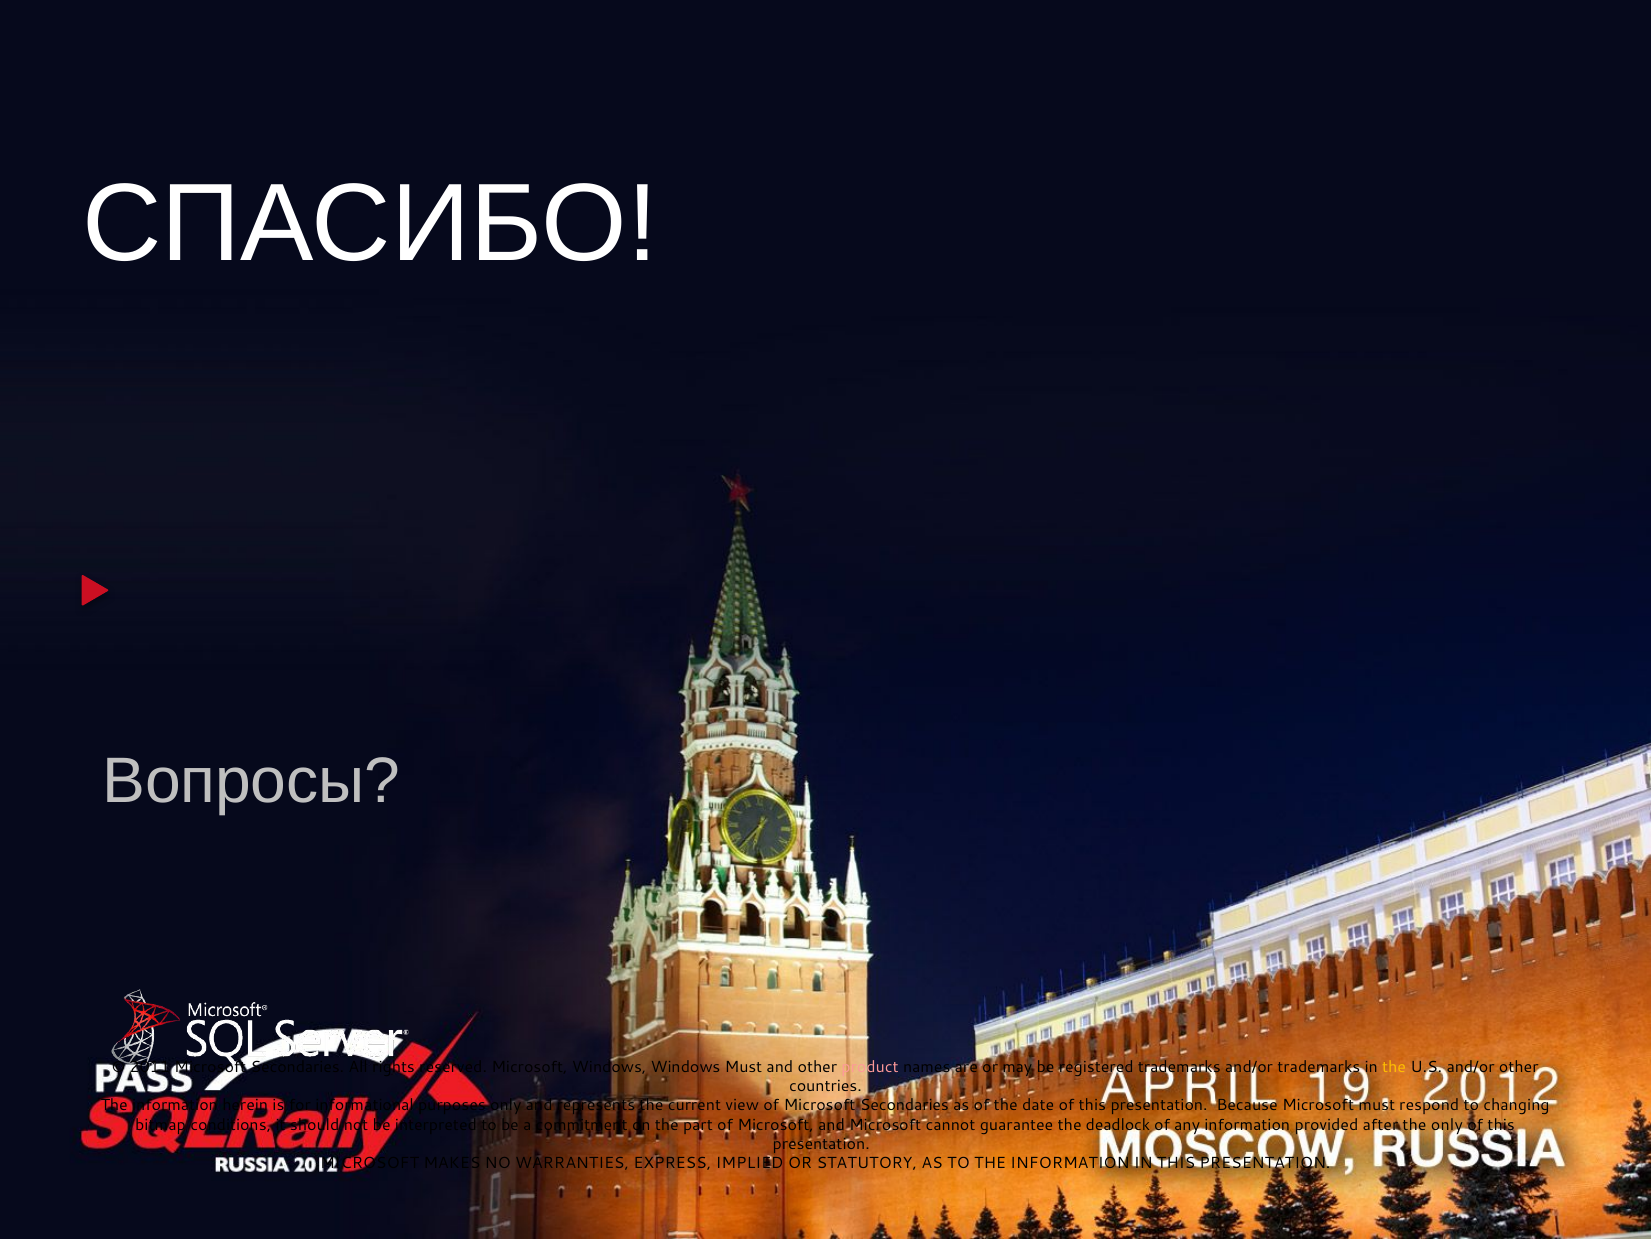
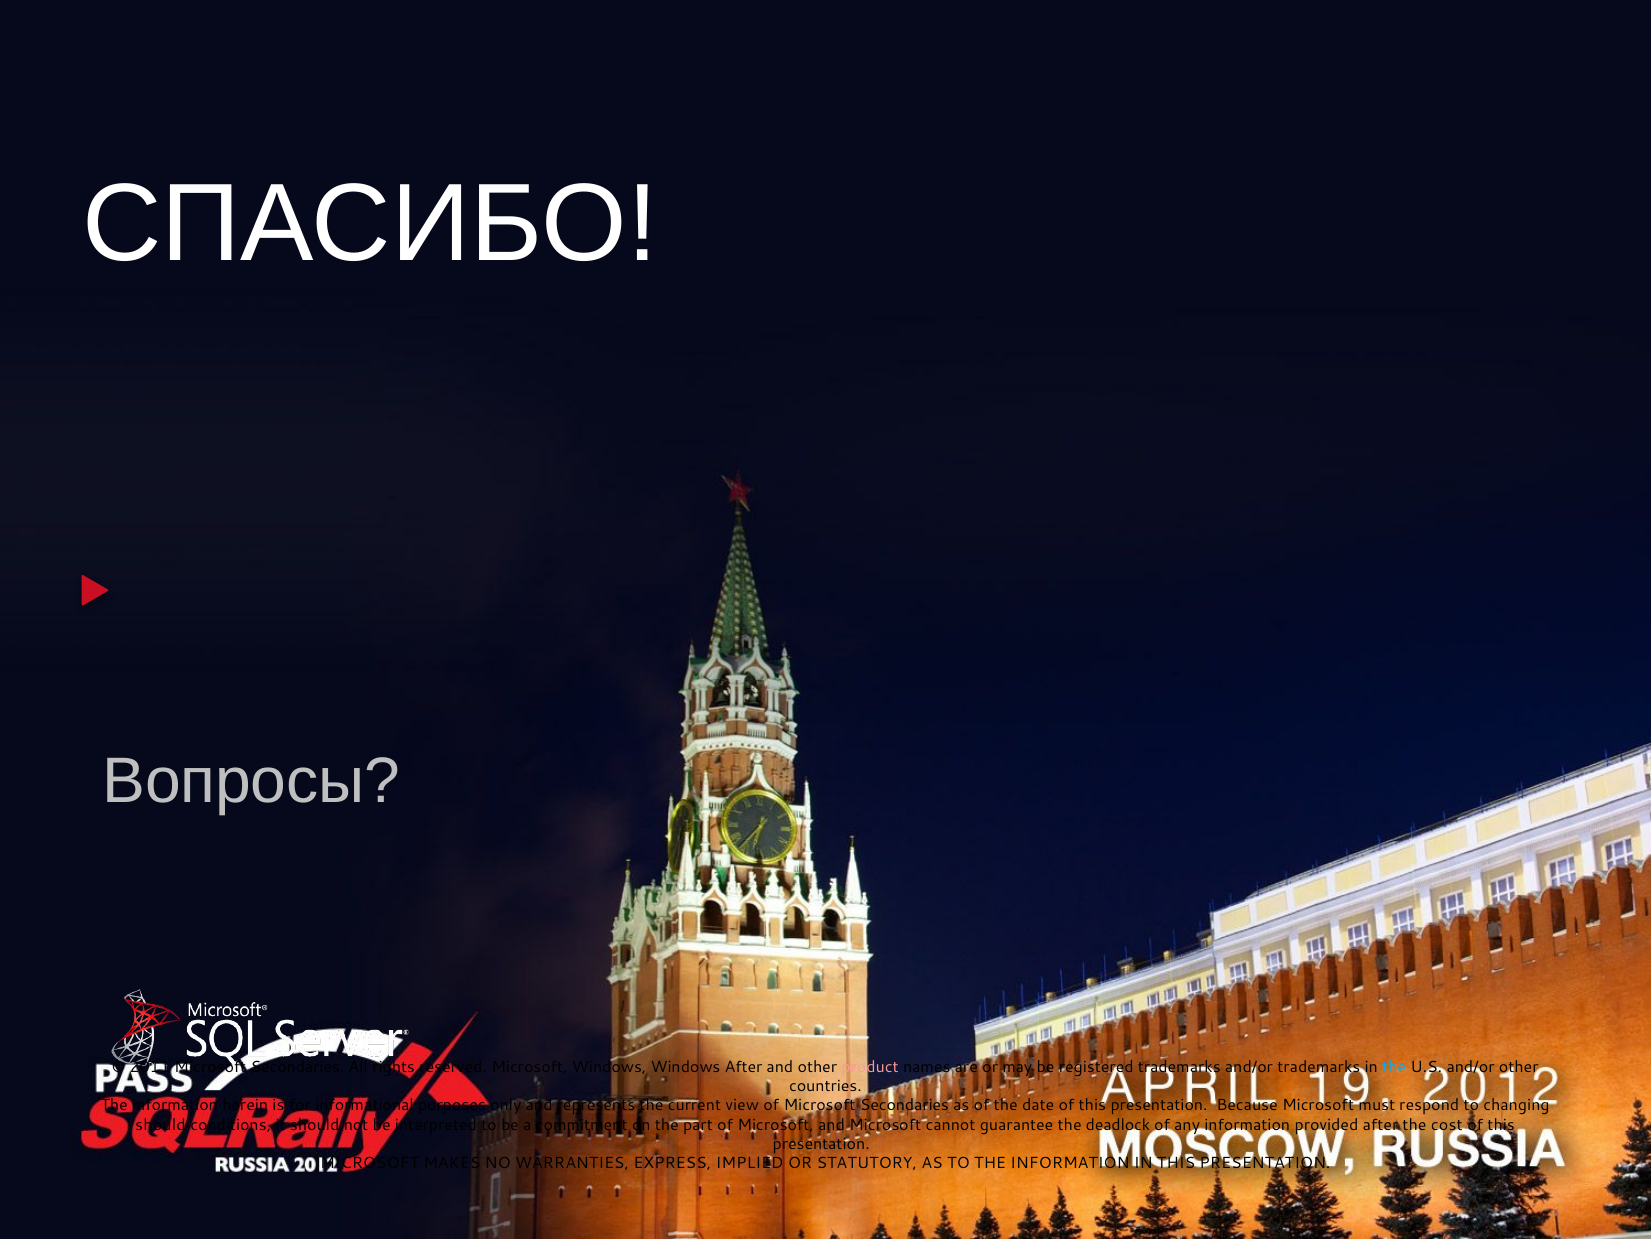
Windows Must: Must -> After (744, 1066)
the colour: yellow -> light blue (1394, 1066)
bitmap: bitmap -> should (160, 1124)
the only: only -> cost (1447, 1124)
